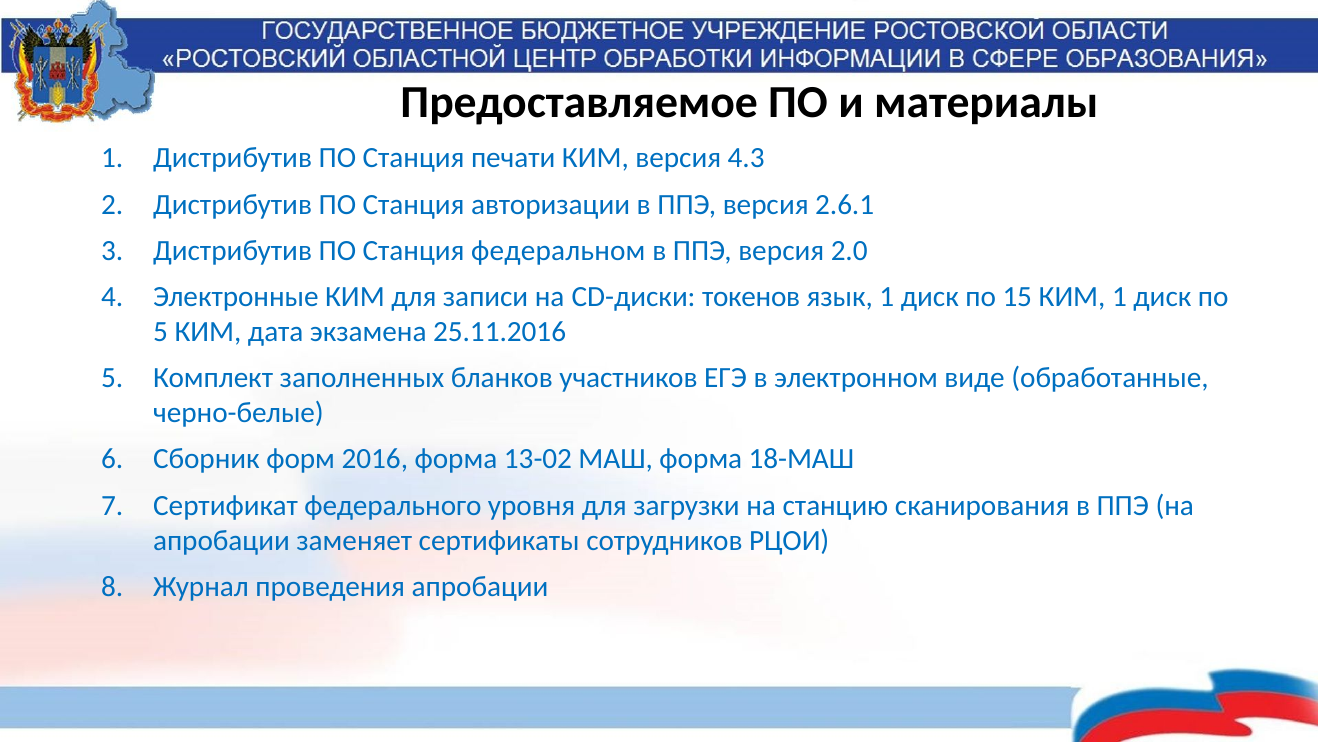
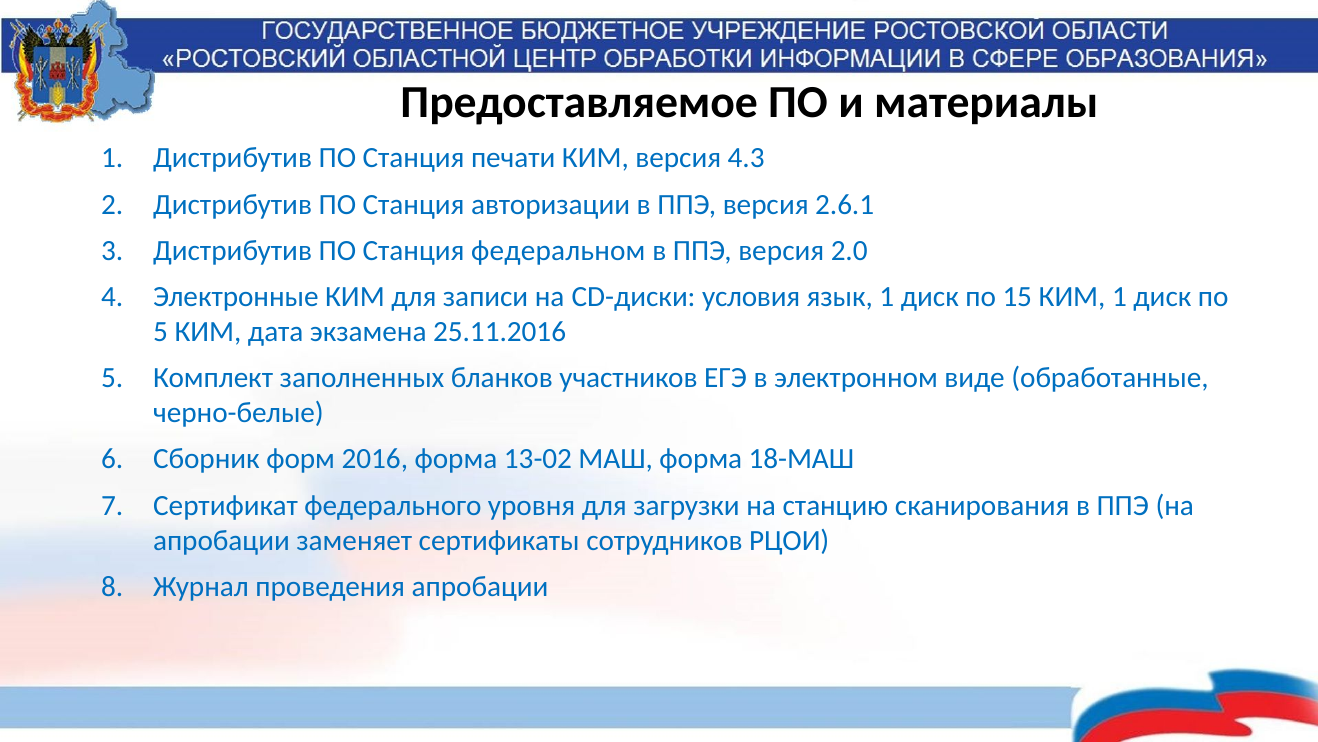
токенов: токенов -> условия (751, 296)
